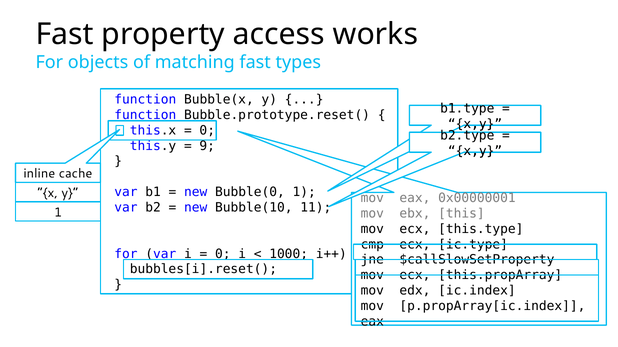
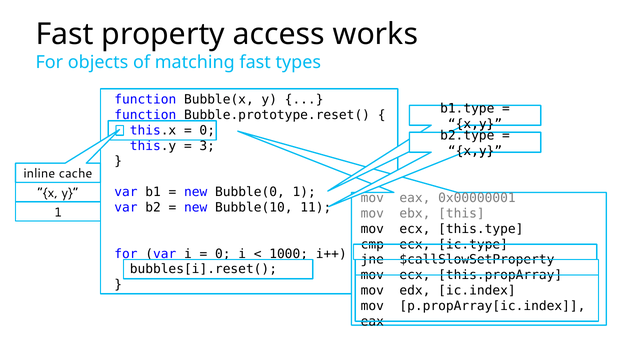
9: 9 -> 3 (207, 146)
